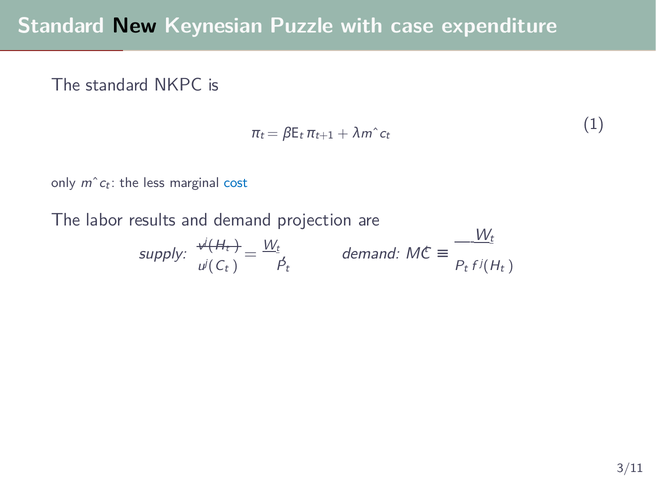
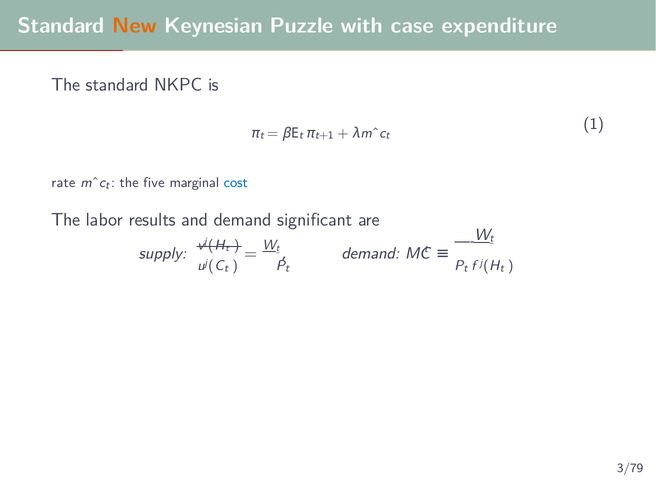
New colour: black -> orange (135, 25)
only: only -> rate (63, 183)
less: less -> five (154, 183)
projection: projection -> significant (315, 220)
3/11: 3/11 -> 3/79 (630, 468)
